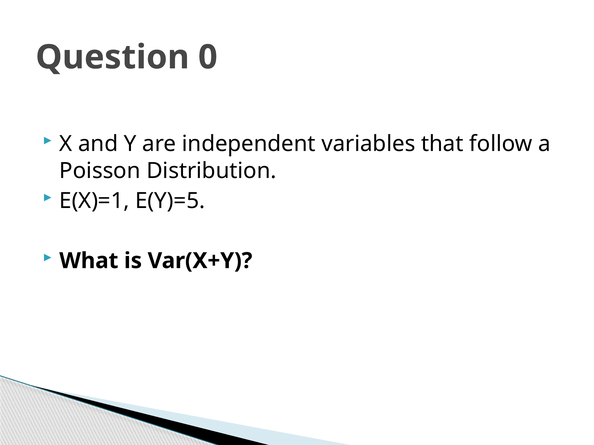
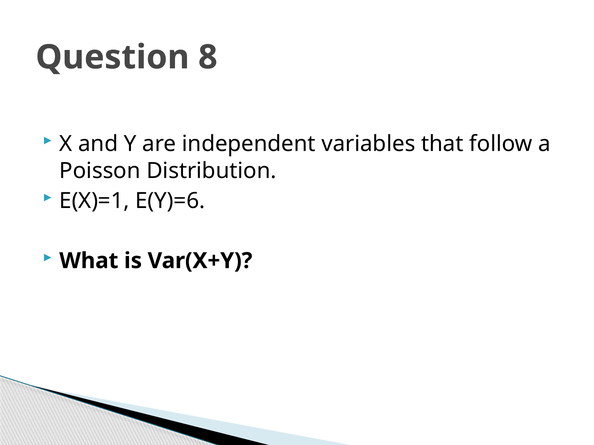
0: 0 -> 8 (208, 57)
E(Y)=5: E(Y)=5 -> E(Y)=6 (170, 201)
